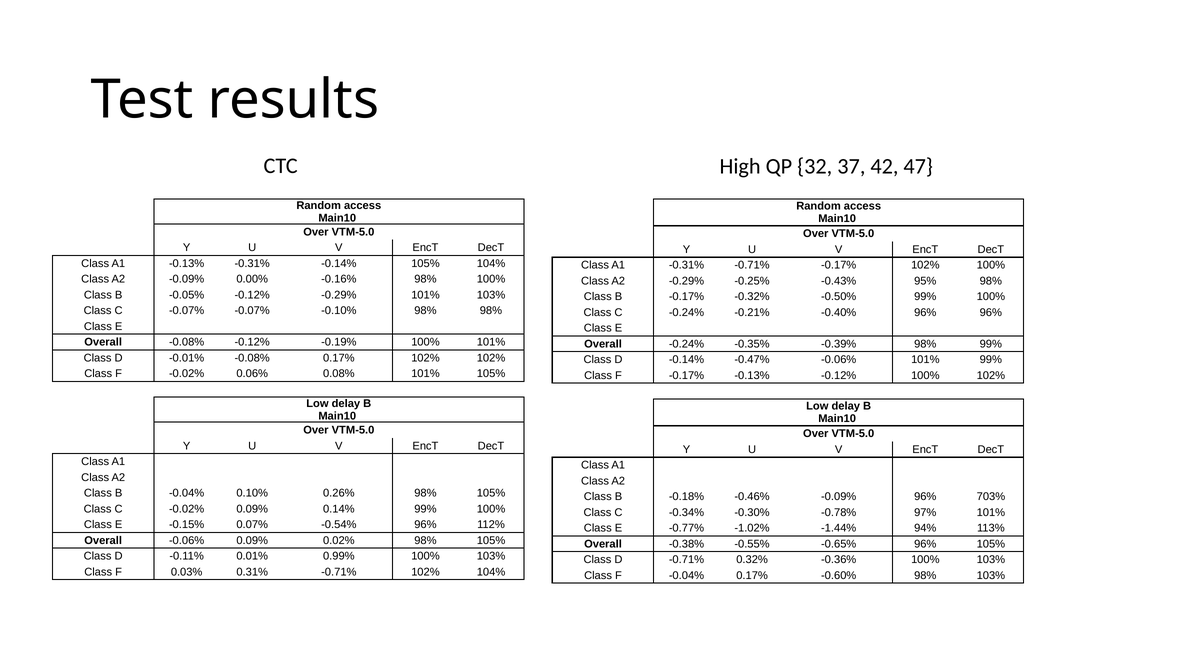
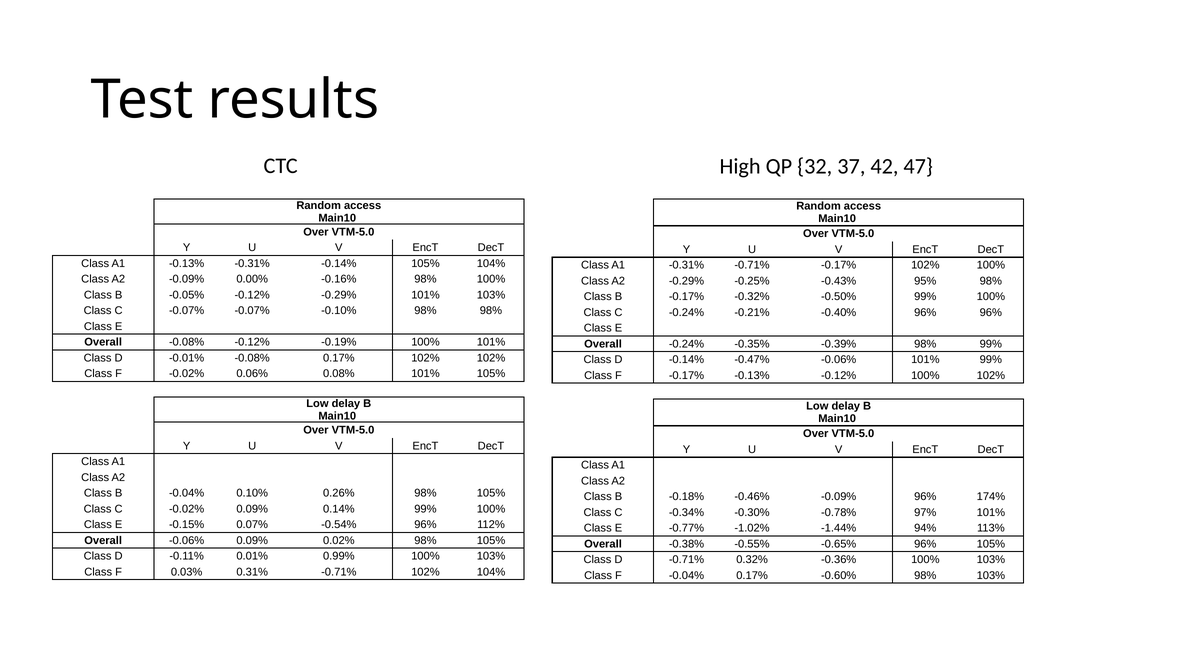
703%: 703% -> 174% (991, 497)
